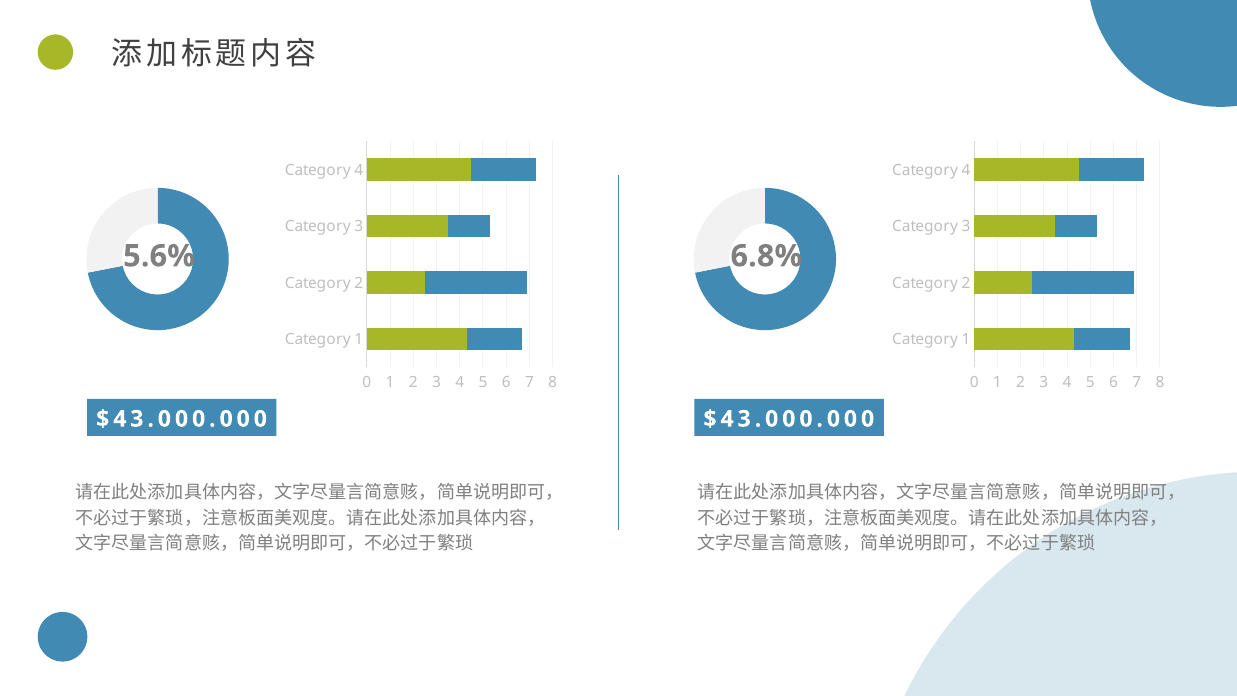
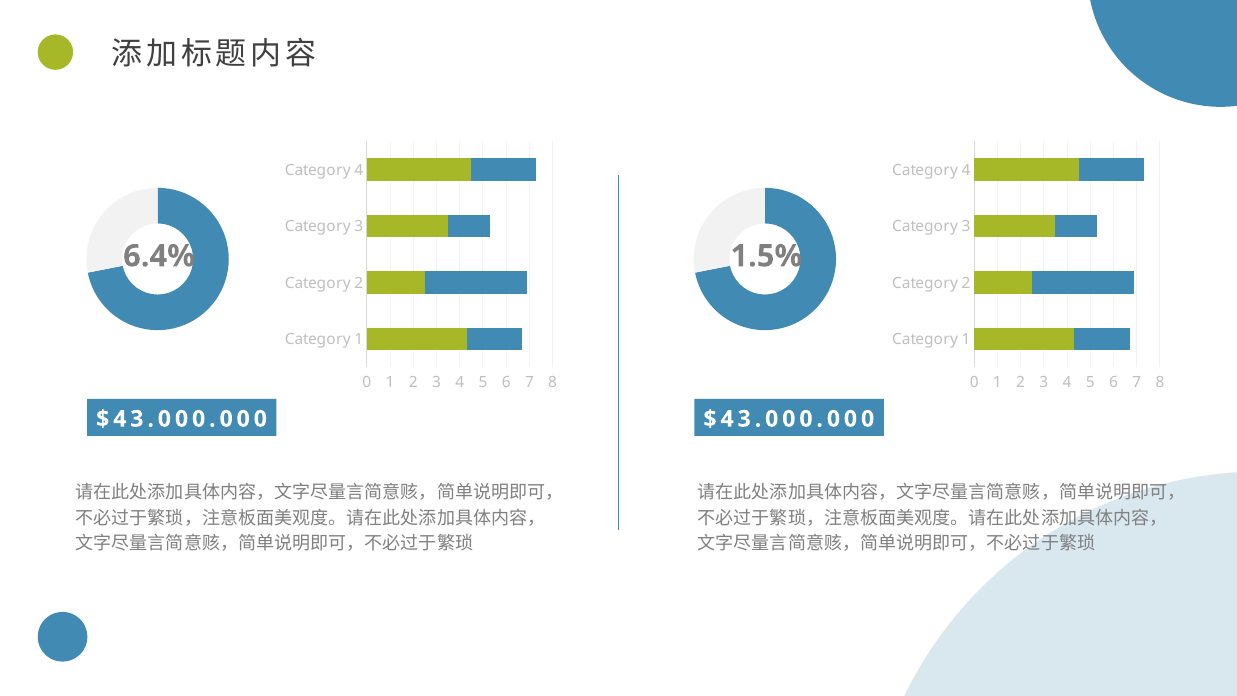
5.6%: 5.6% -> 6.4% (159, 256)
6.8%: 6.8% -> 1.5% (766, 256)
